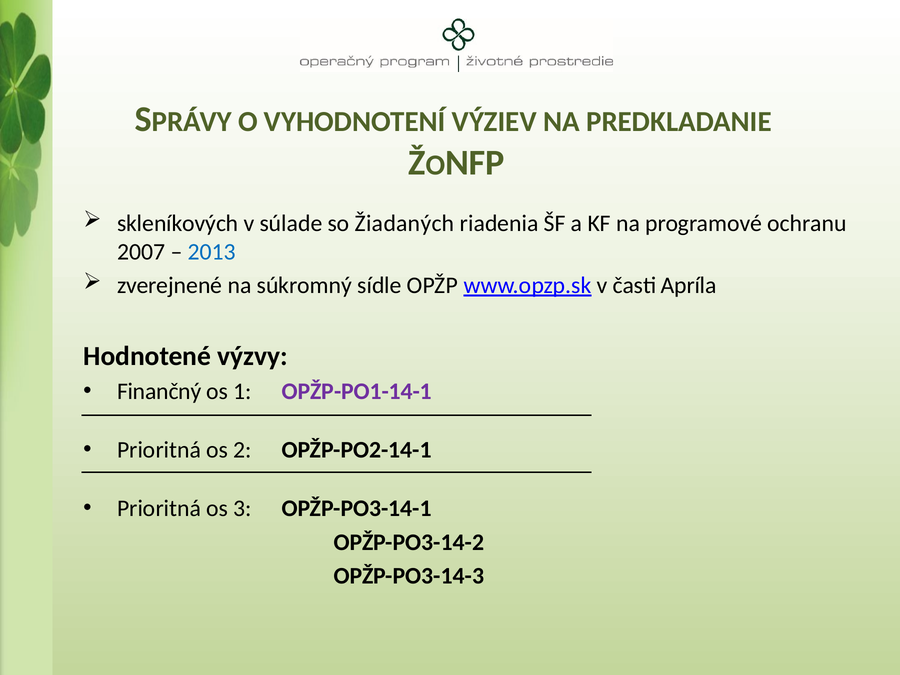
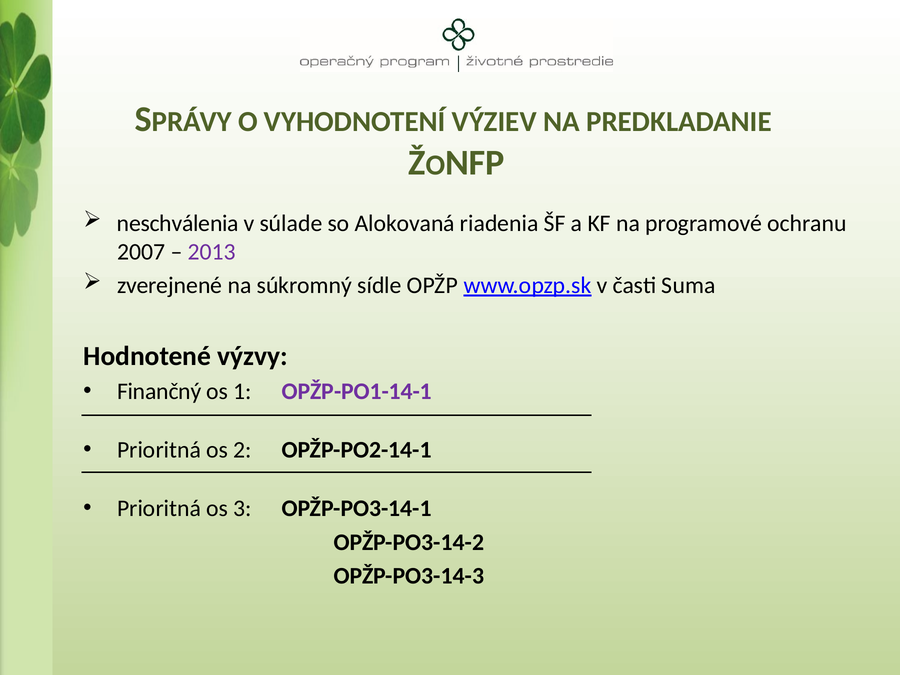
skleníkových: skleníkových -> neschválenia (178, 223)
Žiadaných: Žiadaných -> Alokovaná (405, 223)
2013 colour: blue -> purple (212, 252)
Apríla: Apríla -> Suma (689, 285)
